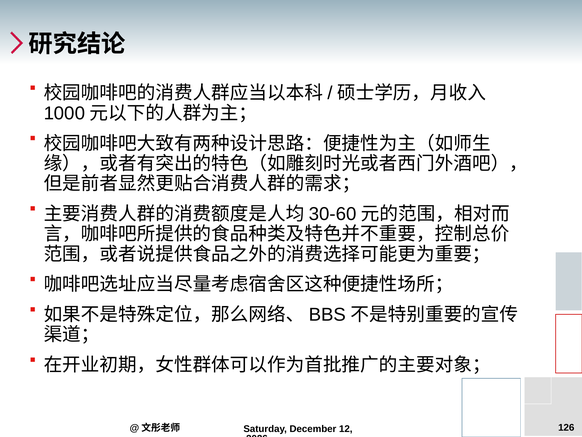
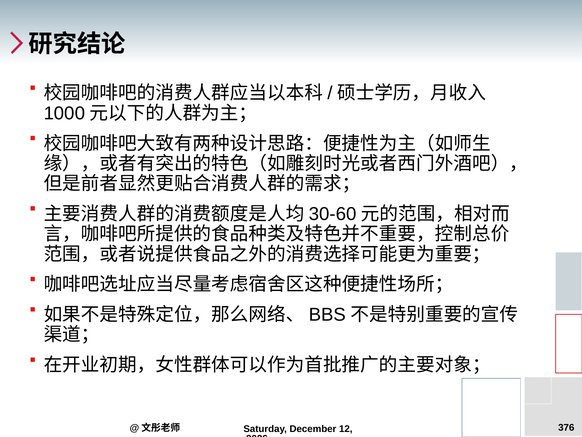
126: 126 -> 376 (566, 427)
